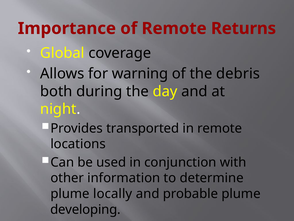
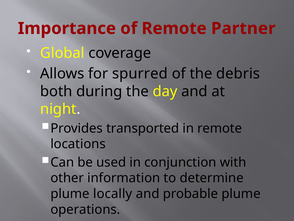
Returns: Returns -> Partner (243, 28)
warning: warning -> spurred (140, 74)
developing: developing -> operations (85, 209)
